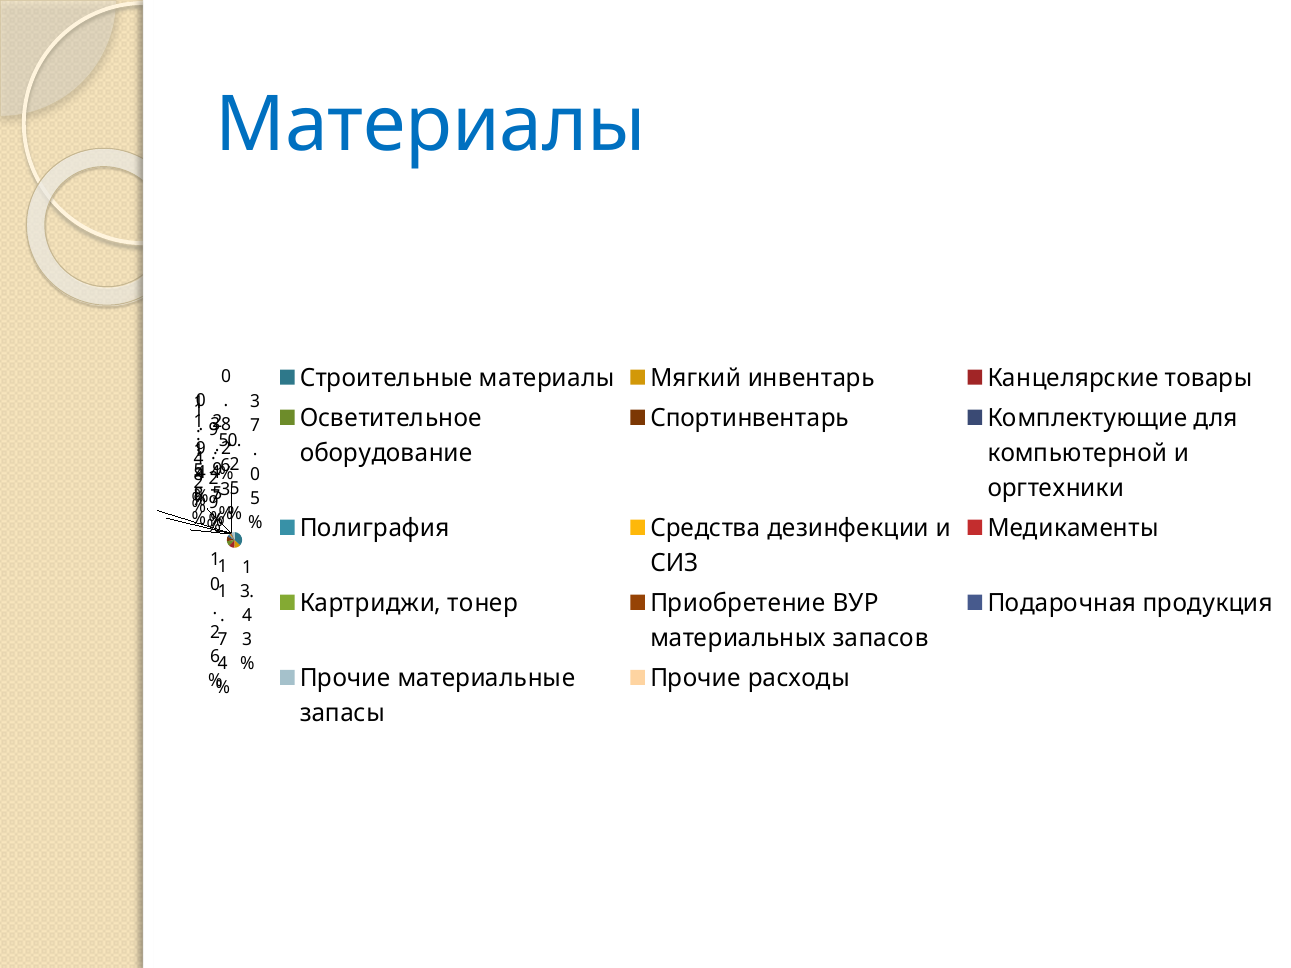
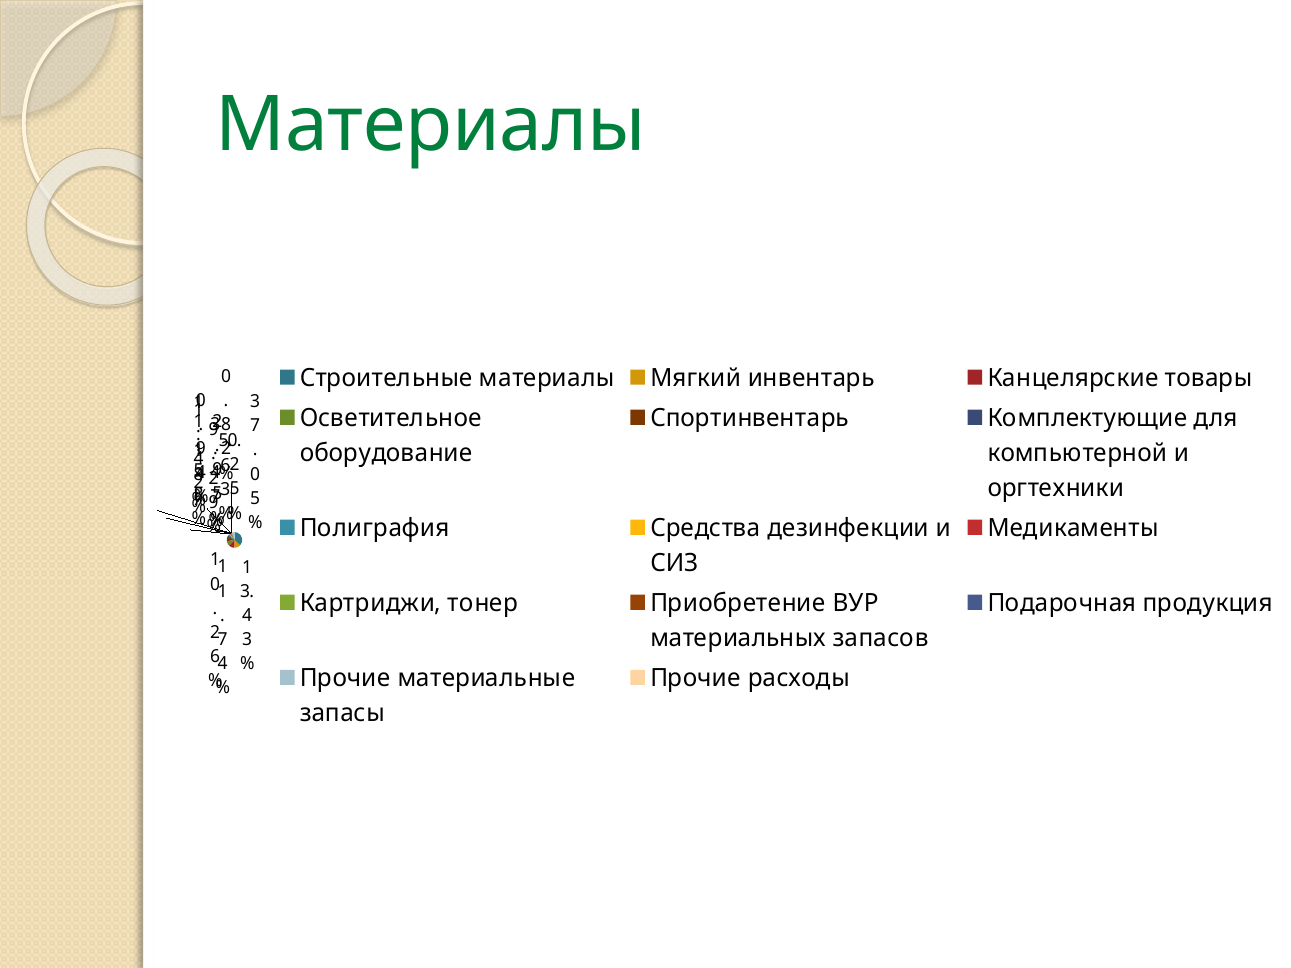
Материалы colour: blue -> green (431, 125)
